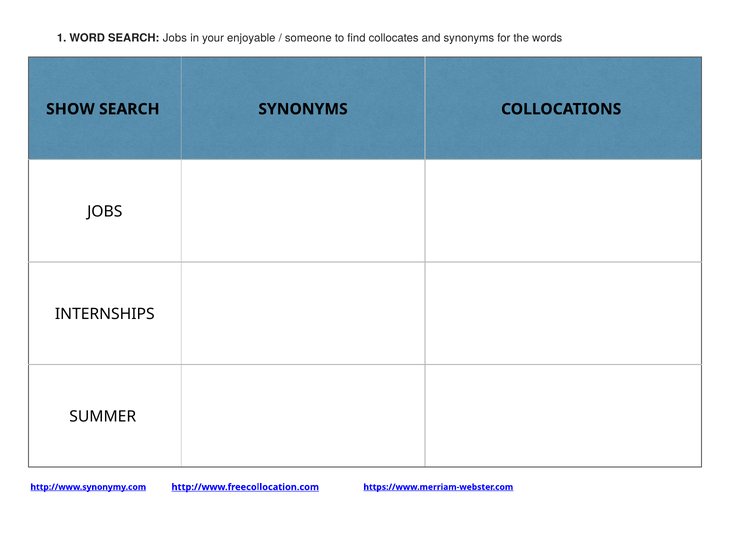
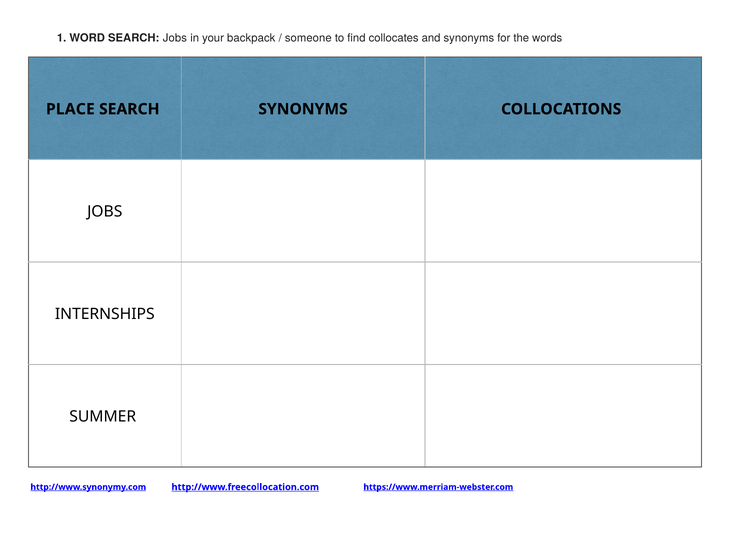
enjoyable: enjoyable -> backpack (251, 38)
SHOW: SHOW -> PLACE (70, 109)
